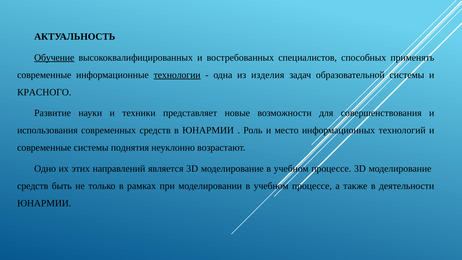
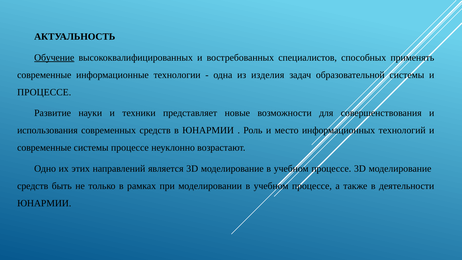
технологии underline: present -> none (177, 75)
КРАСНОГО: КРАСНОГО -> ПРОЦЕССЕ (44, 92)
системы поднятия: поднятия -> процессе (130, 148)
